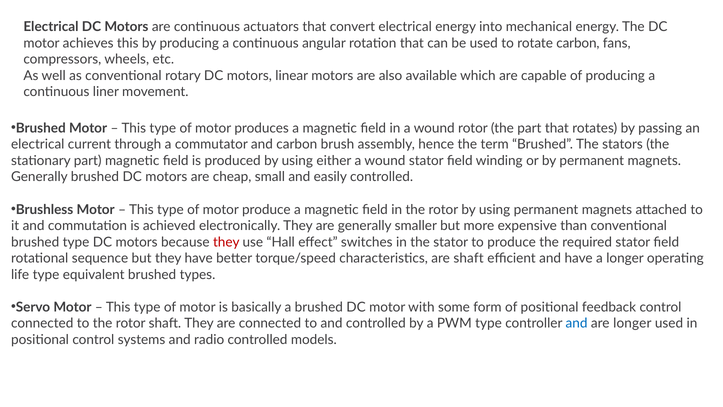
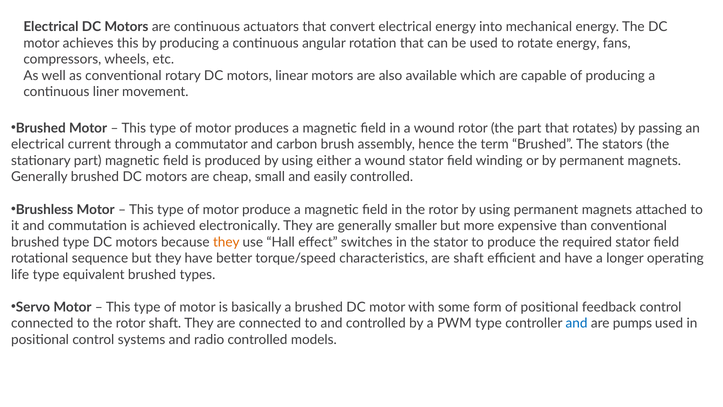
rotate carbon: carbon -> energy (578, 43)
they colour: red -> orange (226, 242)
are longer: longer -> pumps (632, 323)
